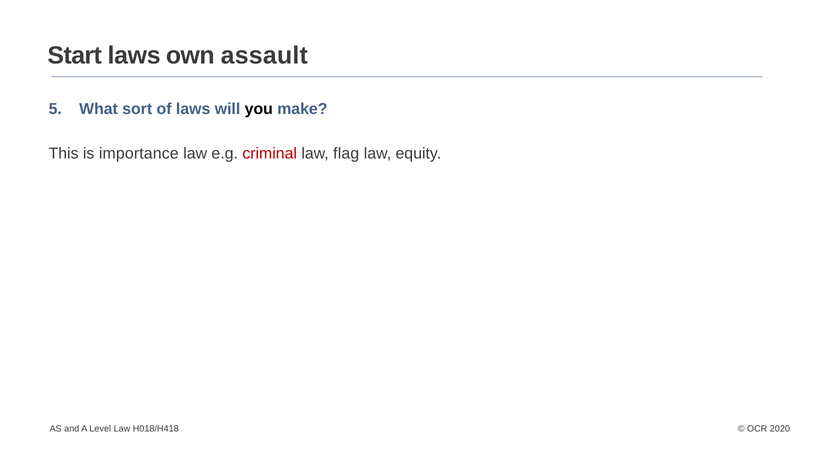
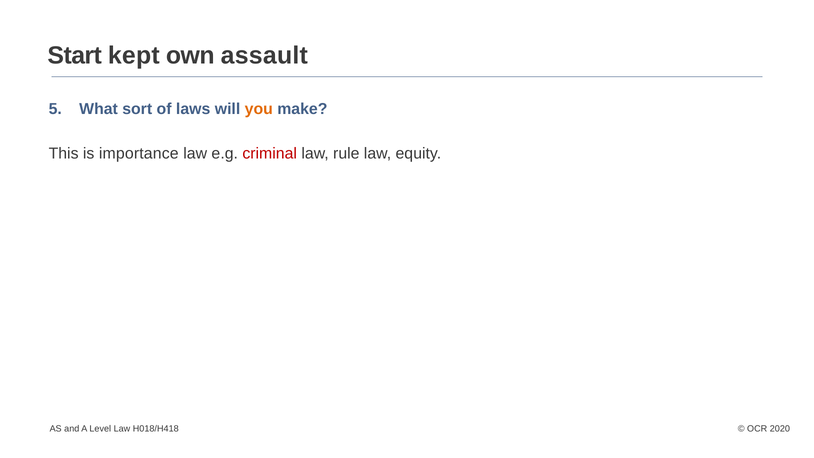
Start laws: laws -> kept (134, 56)
you colour: black -> orange (259, 109)
flag: flag -> rule (346, 153)
